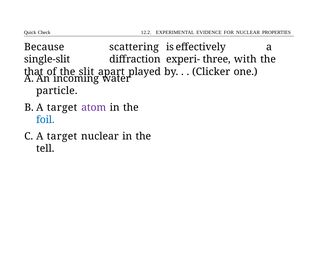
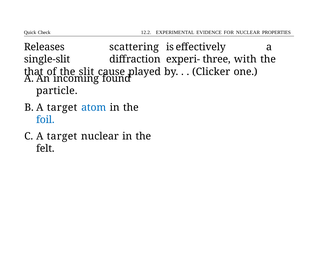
Because: Because -> Releases (44, 47)
apart: apart -> cause (111, 72)
water: water -> found (116, 79)
atom colour: purple -> blue (94, 107)
tell: tell -> felt (45, 149)
